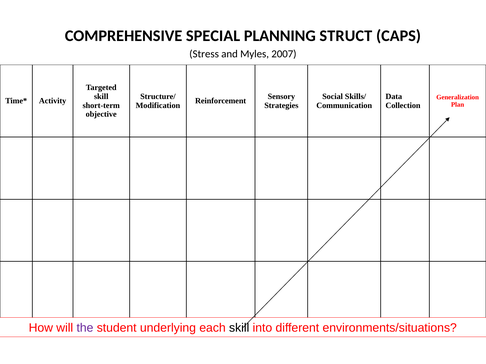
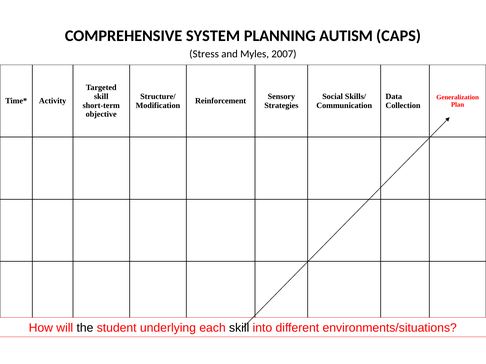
SPECIAL: SPECIAL -> SYSTEM (213, 36)
STRUCT: STRUCT -> AUTISM (346, 36)
the colour: purple -> black (85, 328)
